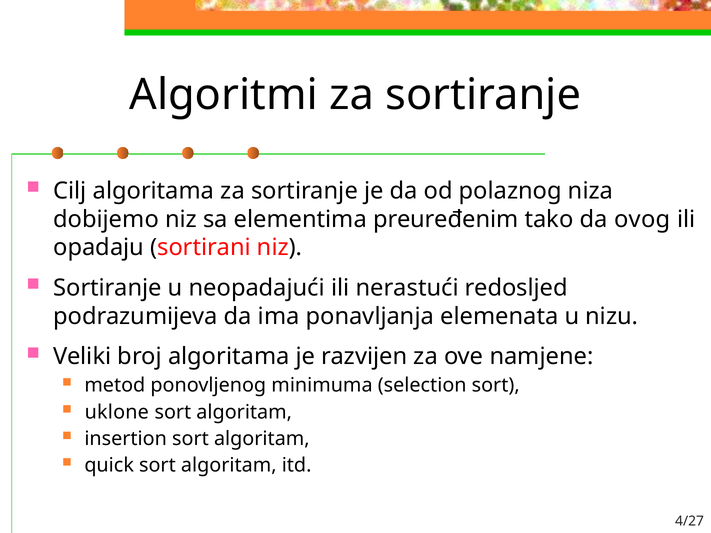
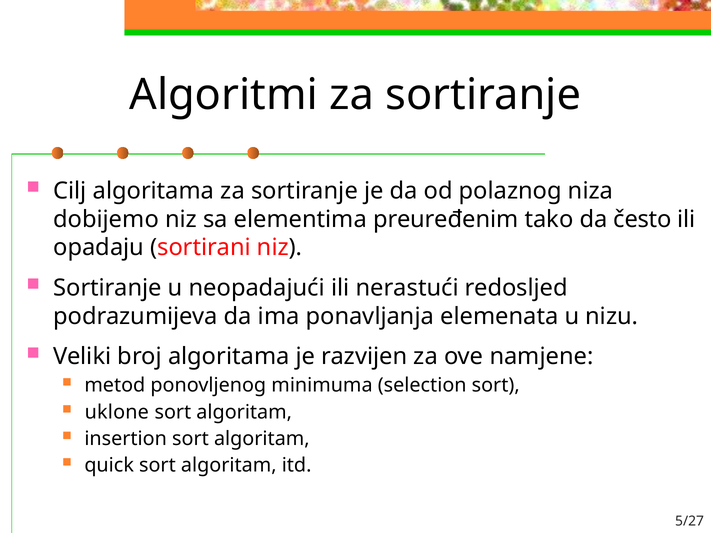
ovog: ovog -> često (642, 219)
4/27: 4/27 -> 5/27 (690, 521)
